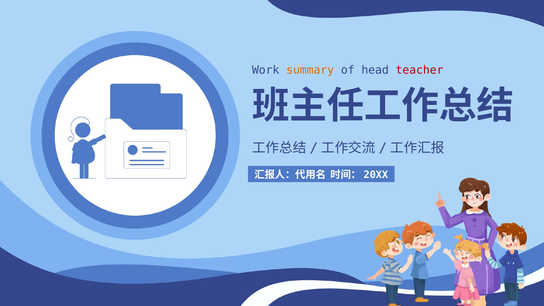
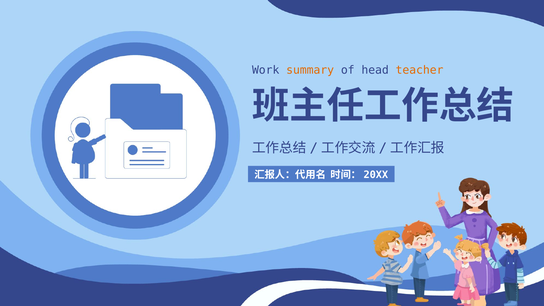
teacher colour: red -> orange (420, 70)
